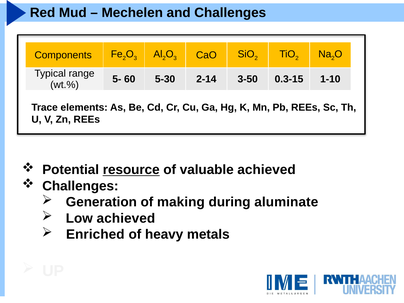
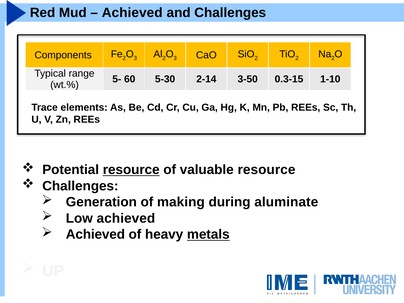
Mechelen: Mechelen -> Achieved (132, 13)
valuable achieved: achieved -> resource (267, 170)
Enriched: Enriched -> Achieved (95, 234)
metals underline: none -> present (208, 234)
